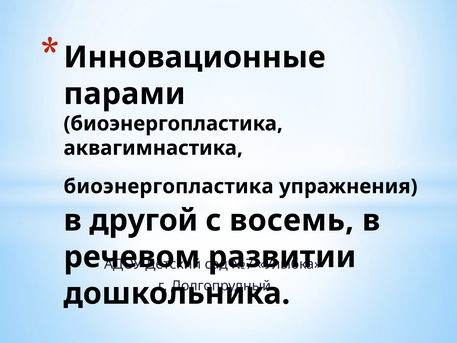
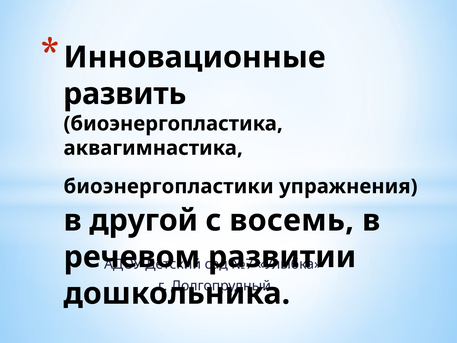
парами: парами -> развить (125, 94)
биоэнергопластика: биоэнергопластика -> биоэнергопластики (169, 186)
